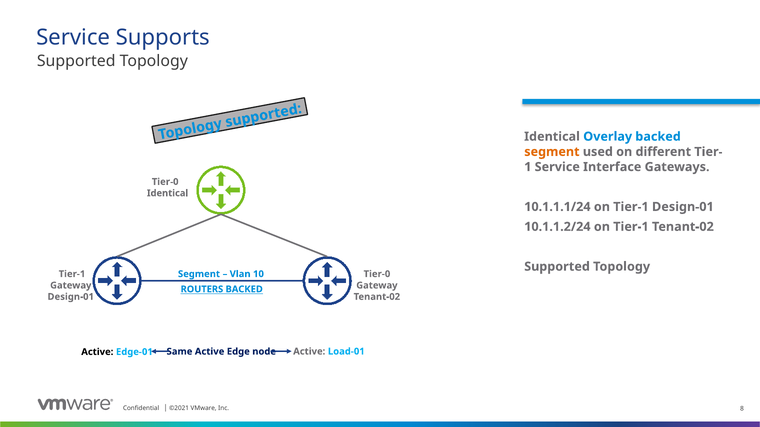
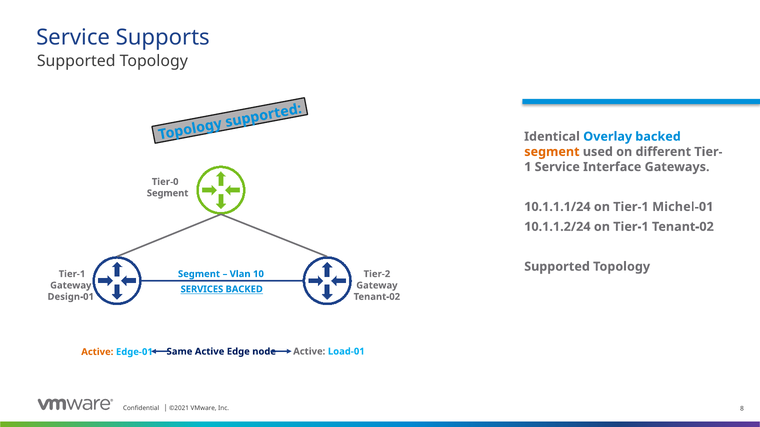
Identical: Identical -> Segment (168, 193)
Tier-1 Design-01: Design-01 -> Michel-01 (683, 207)
Tier-0: Tier-0 -> Tier-2 (377, 274)
ROUTERS: ROUTERS -> SERVICES (202, 290)
Active colour: black -> orange (97, 352)
